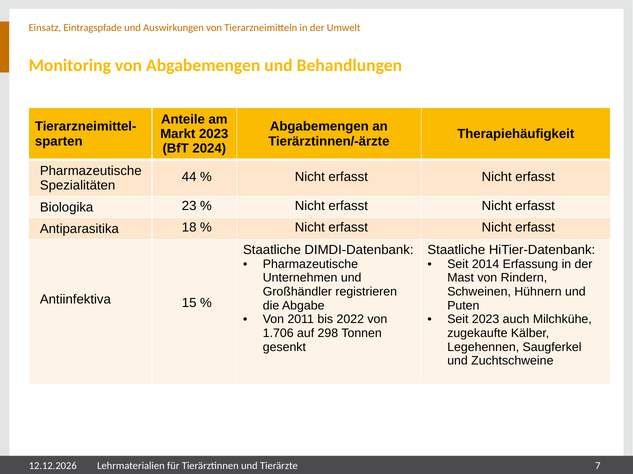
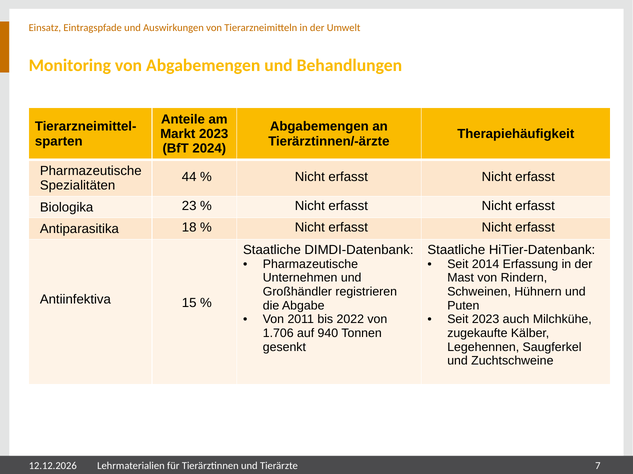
298: 298 -> 940 (328, 334)
